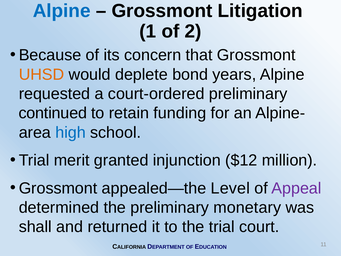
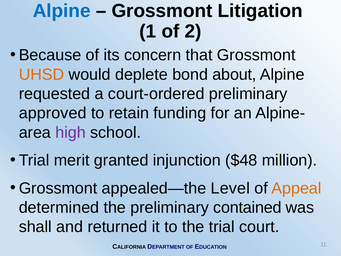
years: years -> about (234, 74)
continued: continued -> approved (53, 113)
high colour: blue -> purple (71, 132)
$12: $12 -> $48 (241, 160)
Appeal colour: purple -> orange (296, 188)
monetary: monetary -> contained (247, 207)
